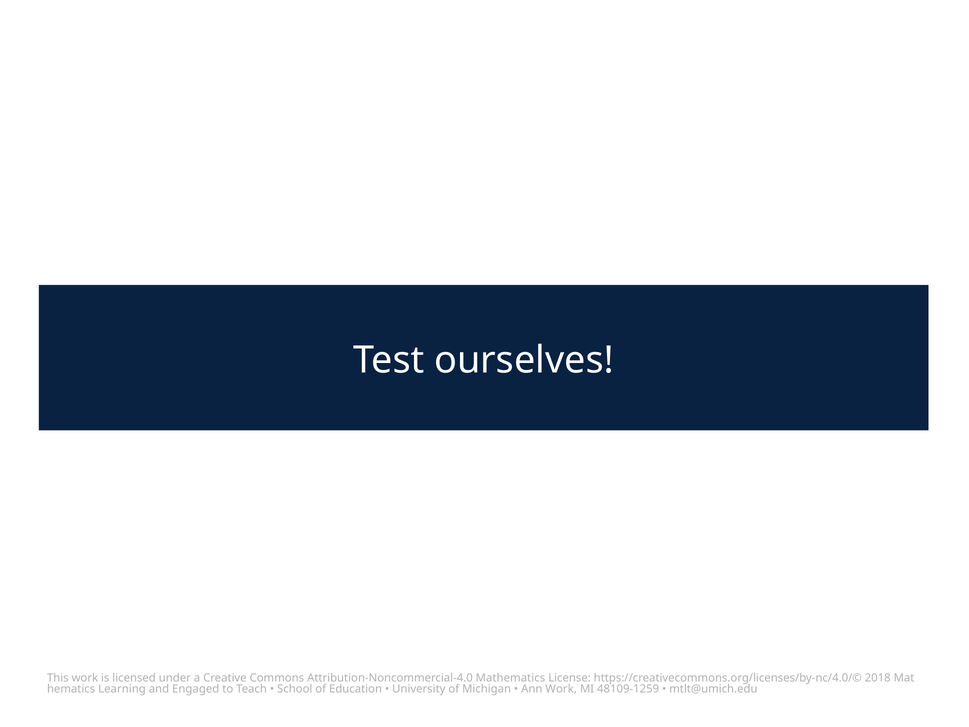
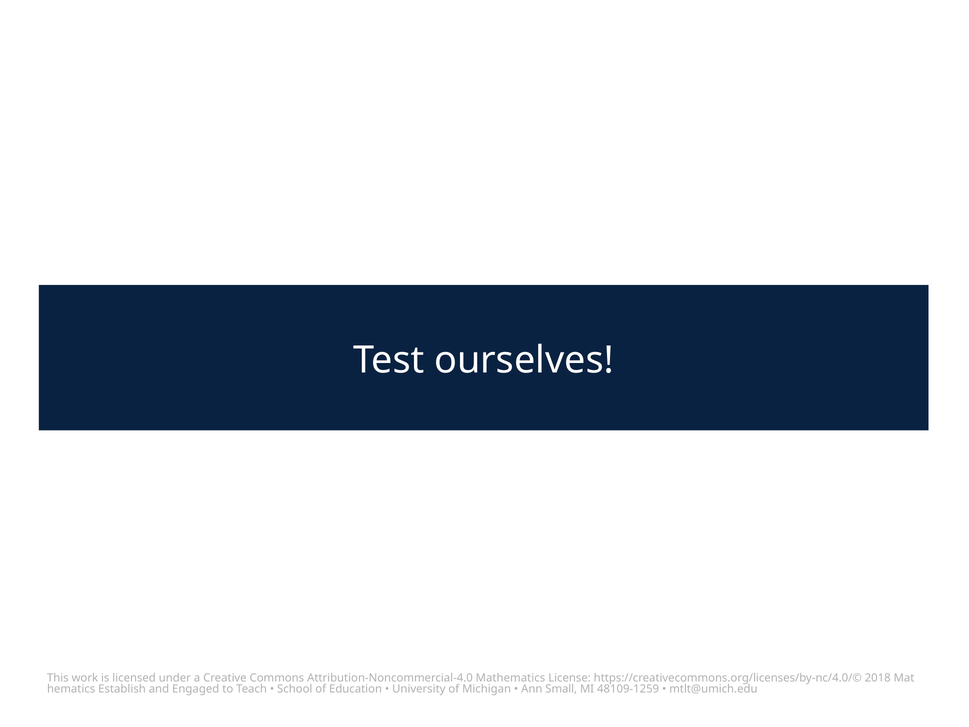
Learning: Learning -> Establish (122, 689)
Ann Work: Work -> Small (561, 689)
